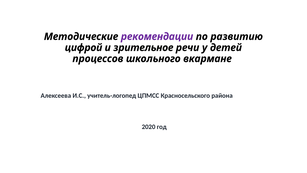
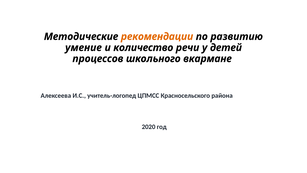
рекомендации colour: purple -> orange (157, 36)
цифрой: цифрой -> умение (83, 48)
зрительное: зрительное -> количество (143, 48)
